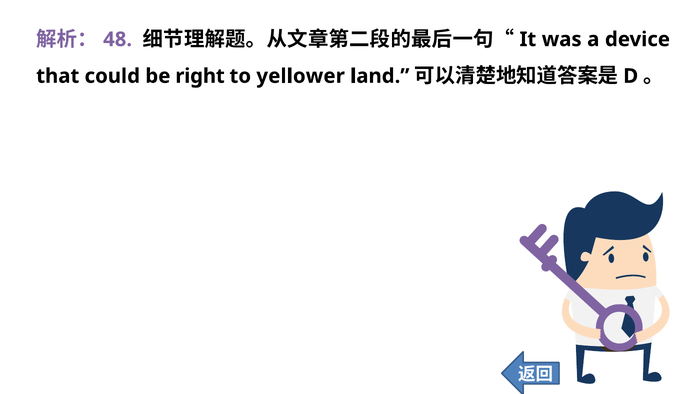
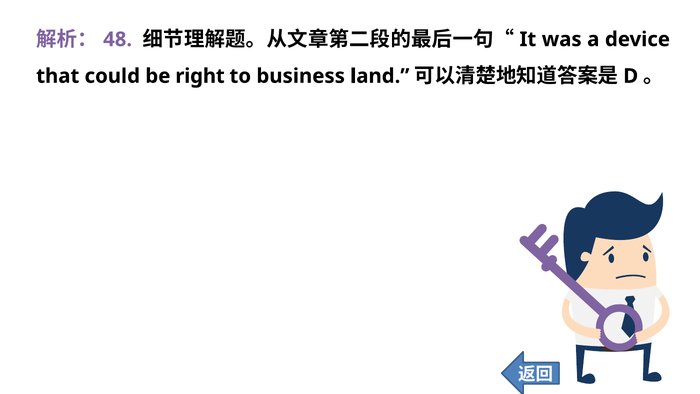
yellower: yellower -> business (301, 76)
